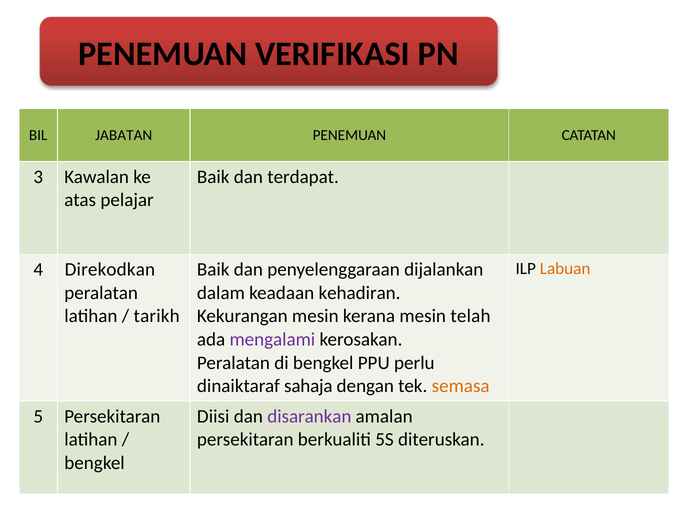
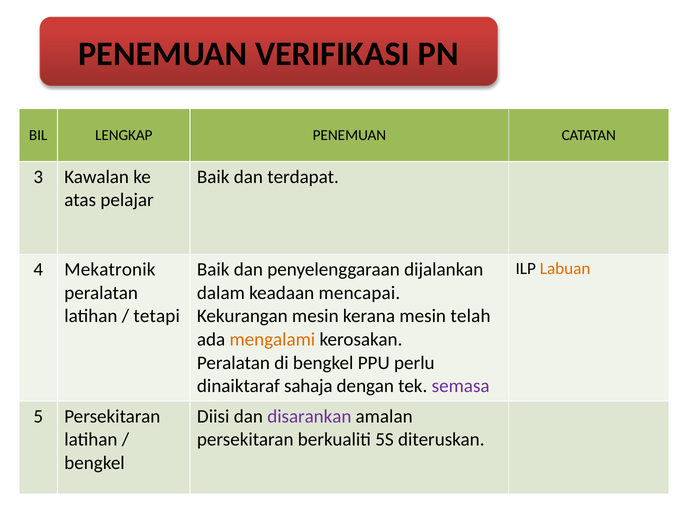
JABATAN: JABATAN -> LENGKAP (124, 135)
Direkodkan: Direkodkan -> Mekatronik (110, 270)
kehadiran: kehadiran -> mencapai (359, 293)
tarikh: tarikh -> tetapi (157, 317)
mengalami colour: purple -> orange (272, 340)
semasa colour: orange -> purple (461, 387)
